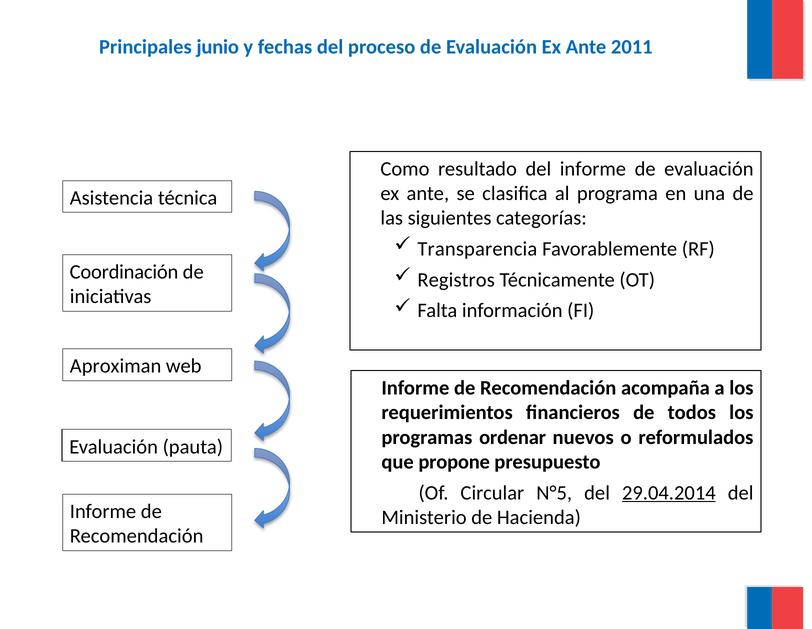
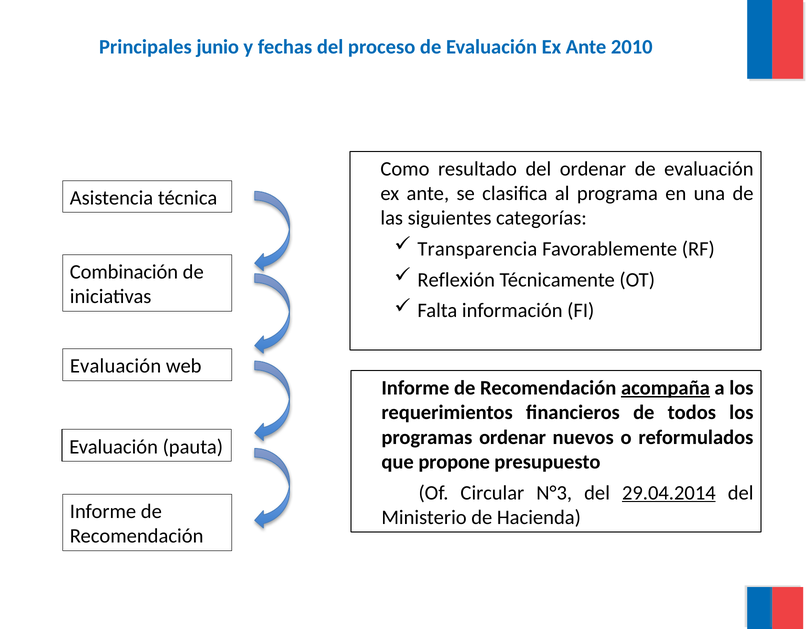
2011: 2011 -> 2010 (632, 47)
del informe: informe -> ordenar (593, 169)
Coordinación: Coordinación -> Combinación (124, 272)
Registros: Registros -> Reflexión (456, 280)
Aproximan: Aproximan -> Evaluación (116, 366)
acompaña underline: none -> present (665, 388)
N°5: N°5 -> N°3 (554, 492)
